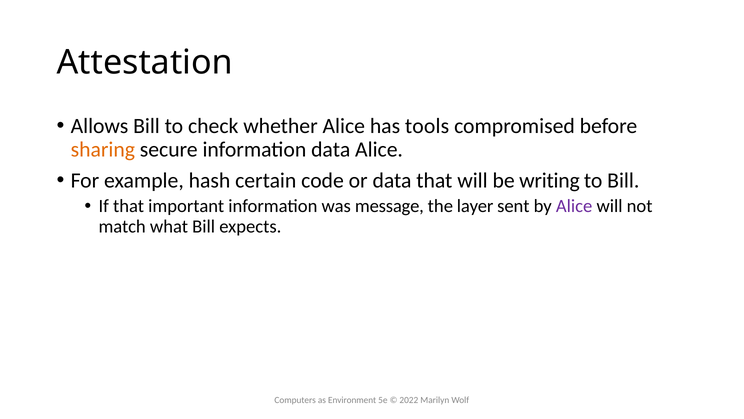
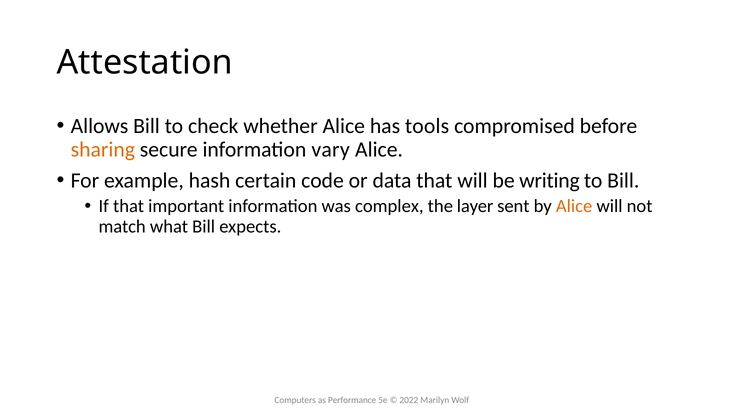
information data: data -> vary (331, 149)
message: message -> complex (389, 206)
Alice colour: purple -> orange (574, 206)
Environment: Environment -> Performance (352, 400)
